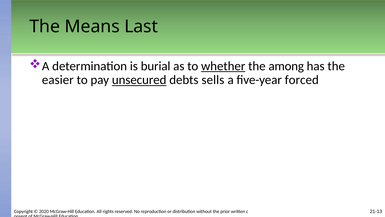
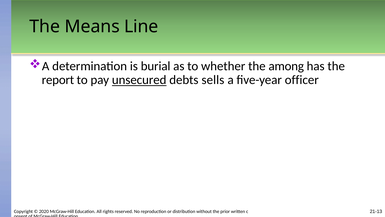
Last: Last -> Line (141, 27)
whether underline: present -> none (223, 66)
easier: easier -> report (58, 80)
forced: forced -> officer (302, 80)
